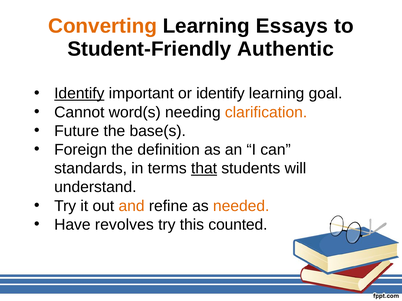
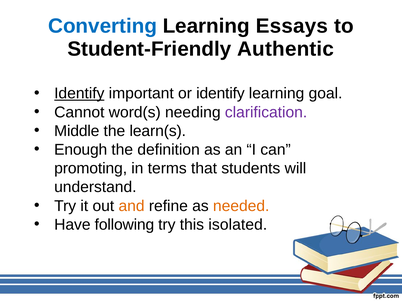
Converting colour: orange -> blue (103, 26)
clarification colour: orange -> purple (266, 112)
Future: Future -> Middle (77, 131)
base(s: base(s -> learn(s (158, 131)
Foreign: Foreign -> Enough (81, 150)
standards: standards -> promoting (91, 169)
that underline: present -> none (204, 169)
revolves: revolves -> following (124, 225)
counted: counted -> isolated (238, 225)
